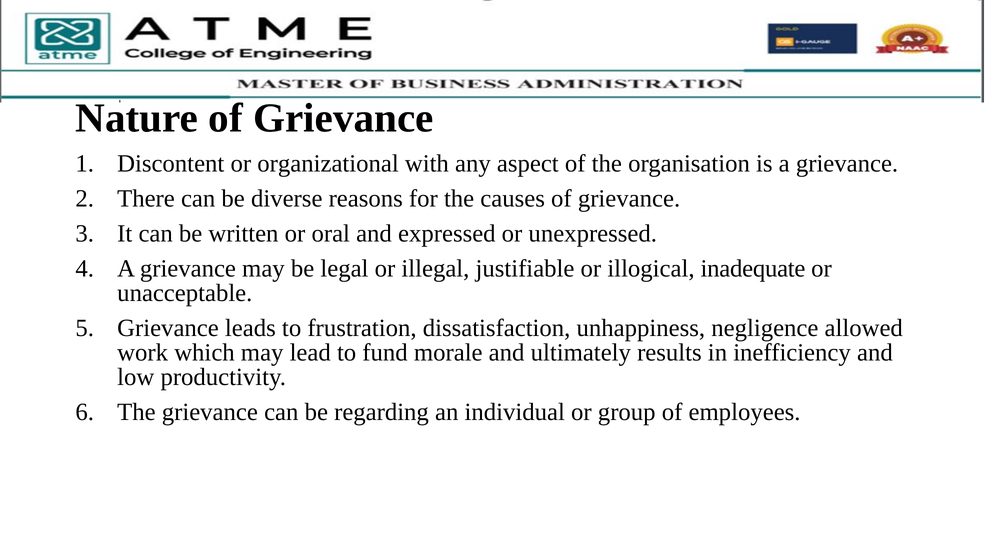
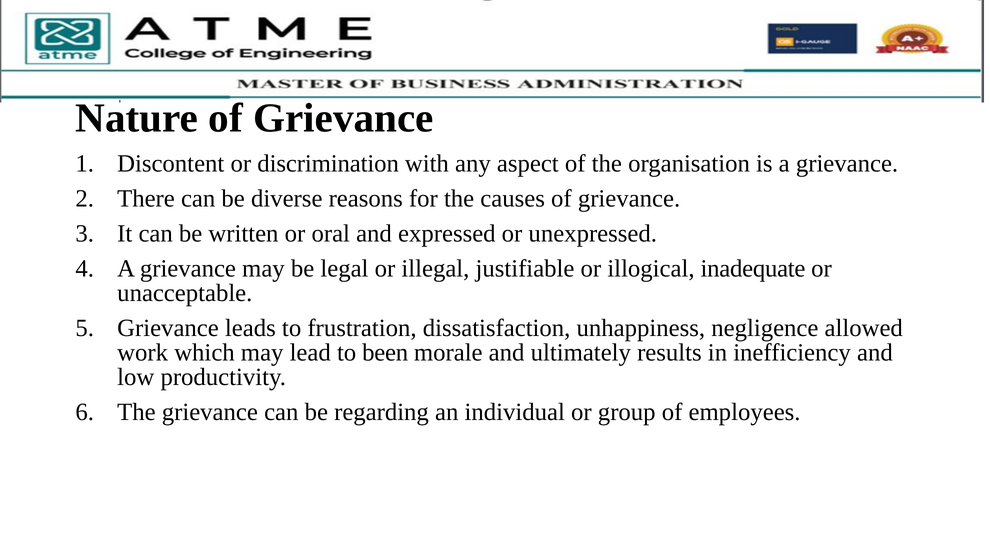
organizational: organizational -> discrimination (328, 163)
fund: fund -> been (385, 352)
